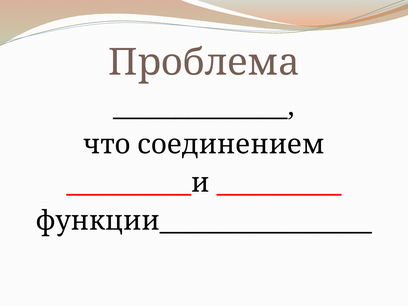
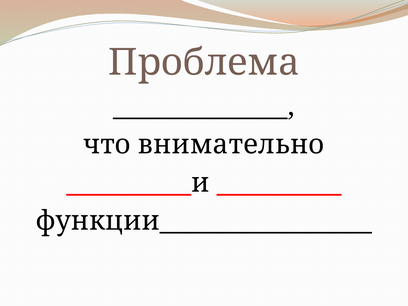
соединением: соединением -> внимательно (231, 145)
